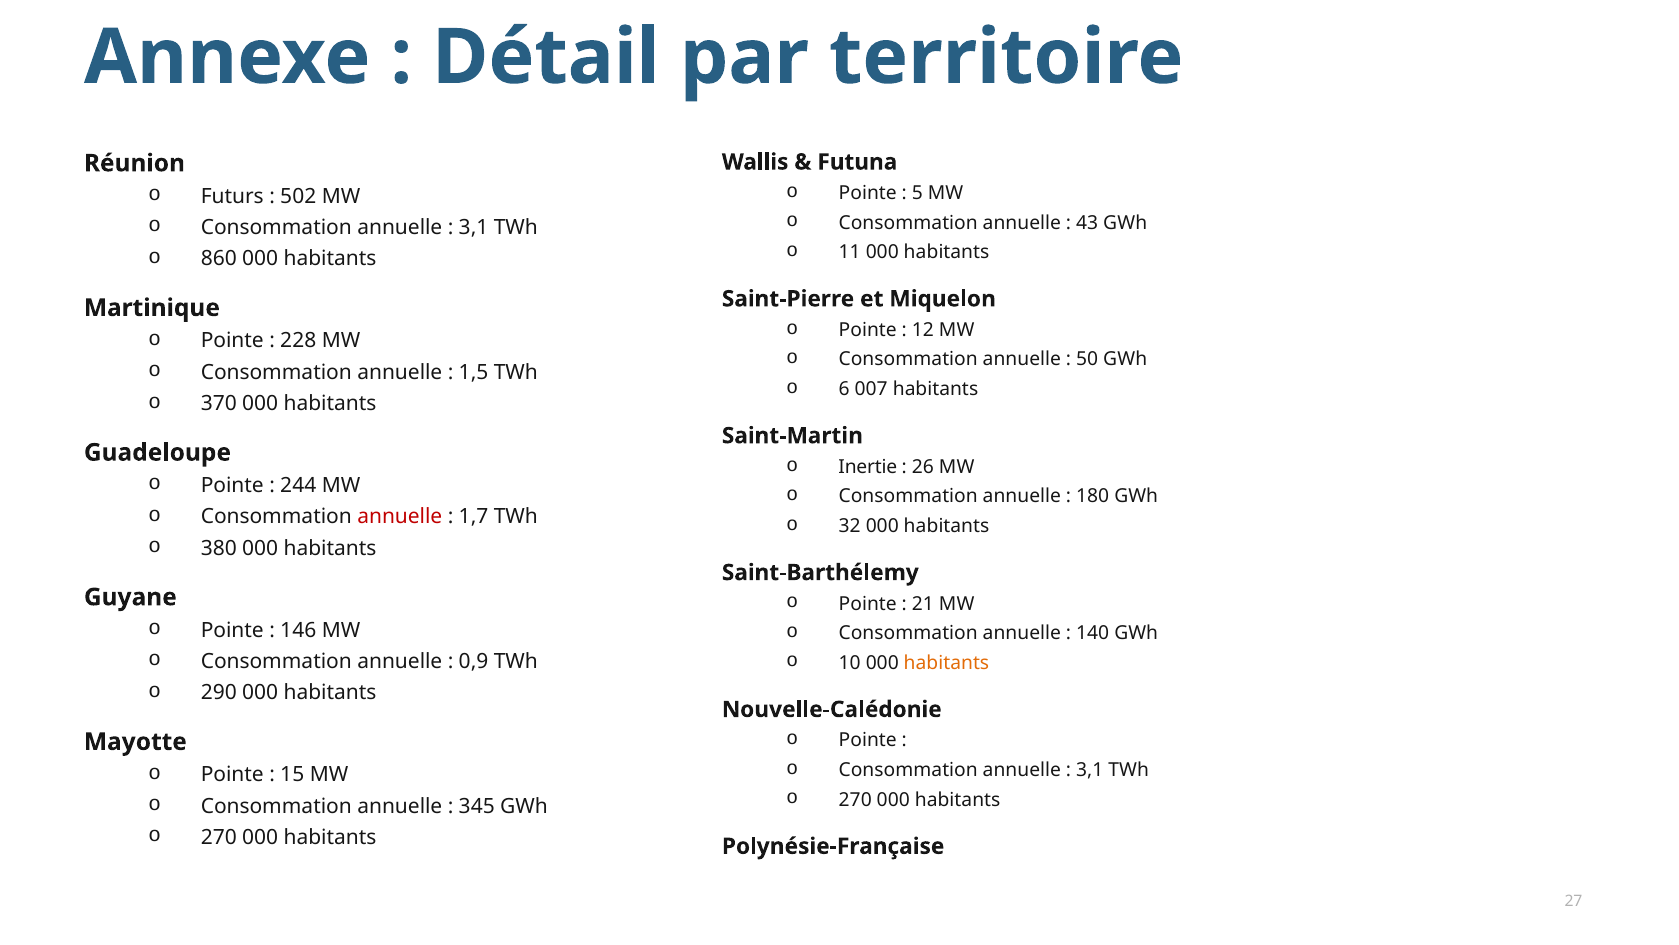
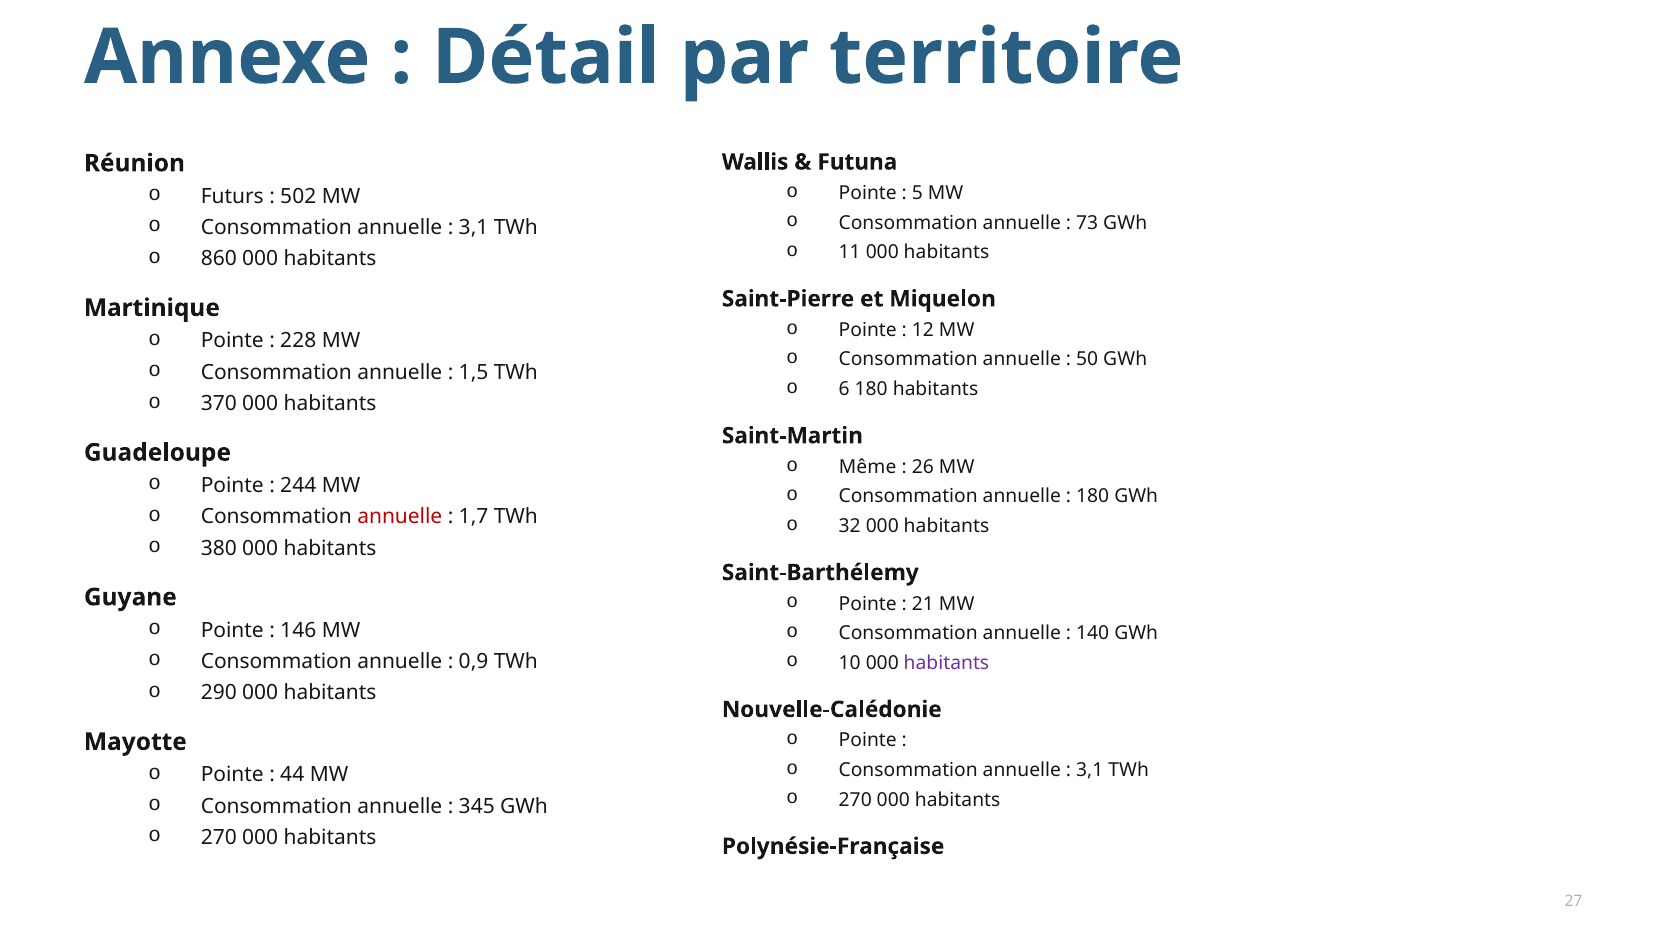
43: 43 -> 73 (1087, 223)
6 007: 007 -> 180 (871, 389)
Inertie: Inertie -> Même (868, 467)
habitants colour: orange -> purple (946, 662)
15: 15 -> 44 (292, 774)
